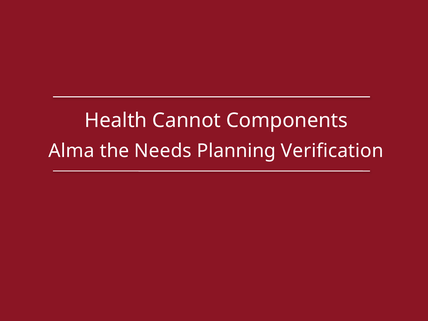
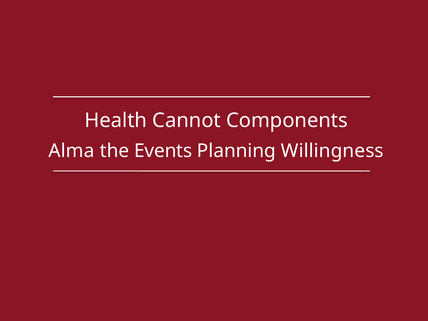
Needs: Needs -> Events (163, 151)
Verification: Verification -> Willingness (332, 151)
